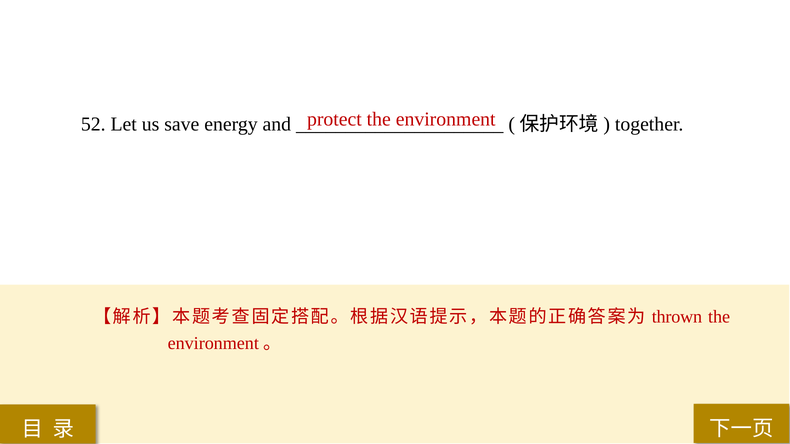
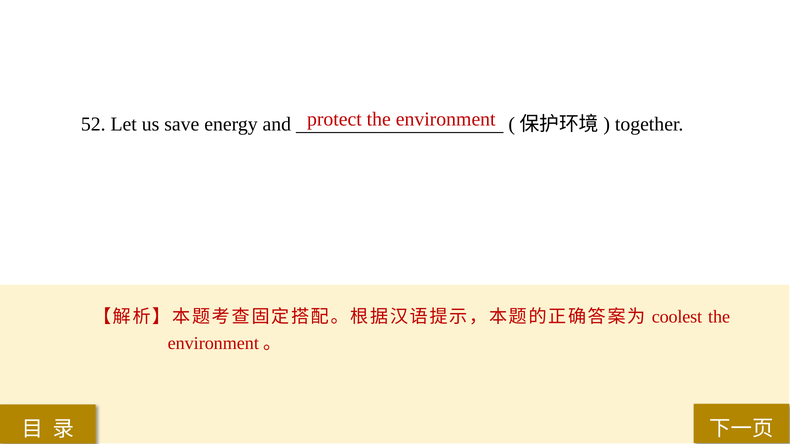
thrown: thrown -> coolest (677, 317)
